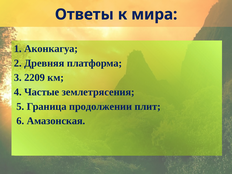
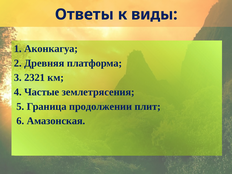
мира: мира -> виды (154, 14)
2209: 2209 -> 2321 (35, 78)
